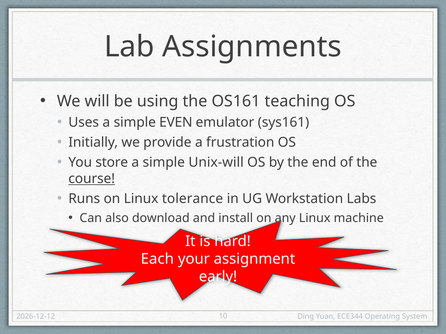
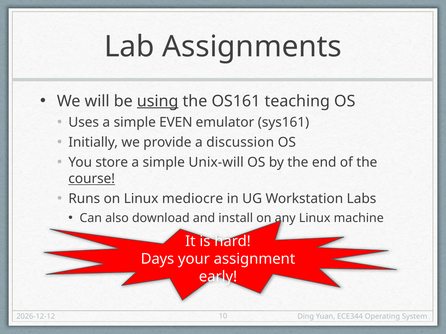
using underline: none -> present (158, 101)
frustration: frustration -> discussion (240, 143)
tolerance: tolerance -> mediocre (193, 199)
Each: Each -> Days (157, 259)
